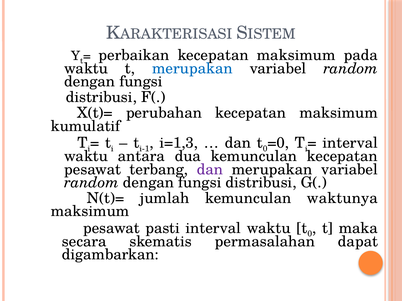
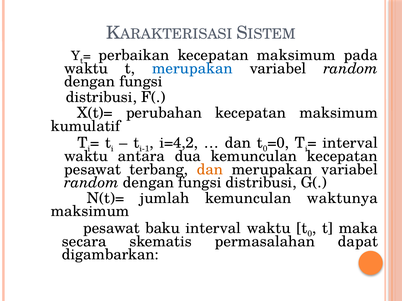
i=1,3: i=1,3 -> i=4,2 (179, 143)
dan colour: purple -> orange (210, 170)
pasti: pasti -> baku (163, 228)
